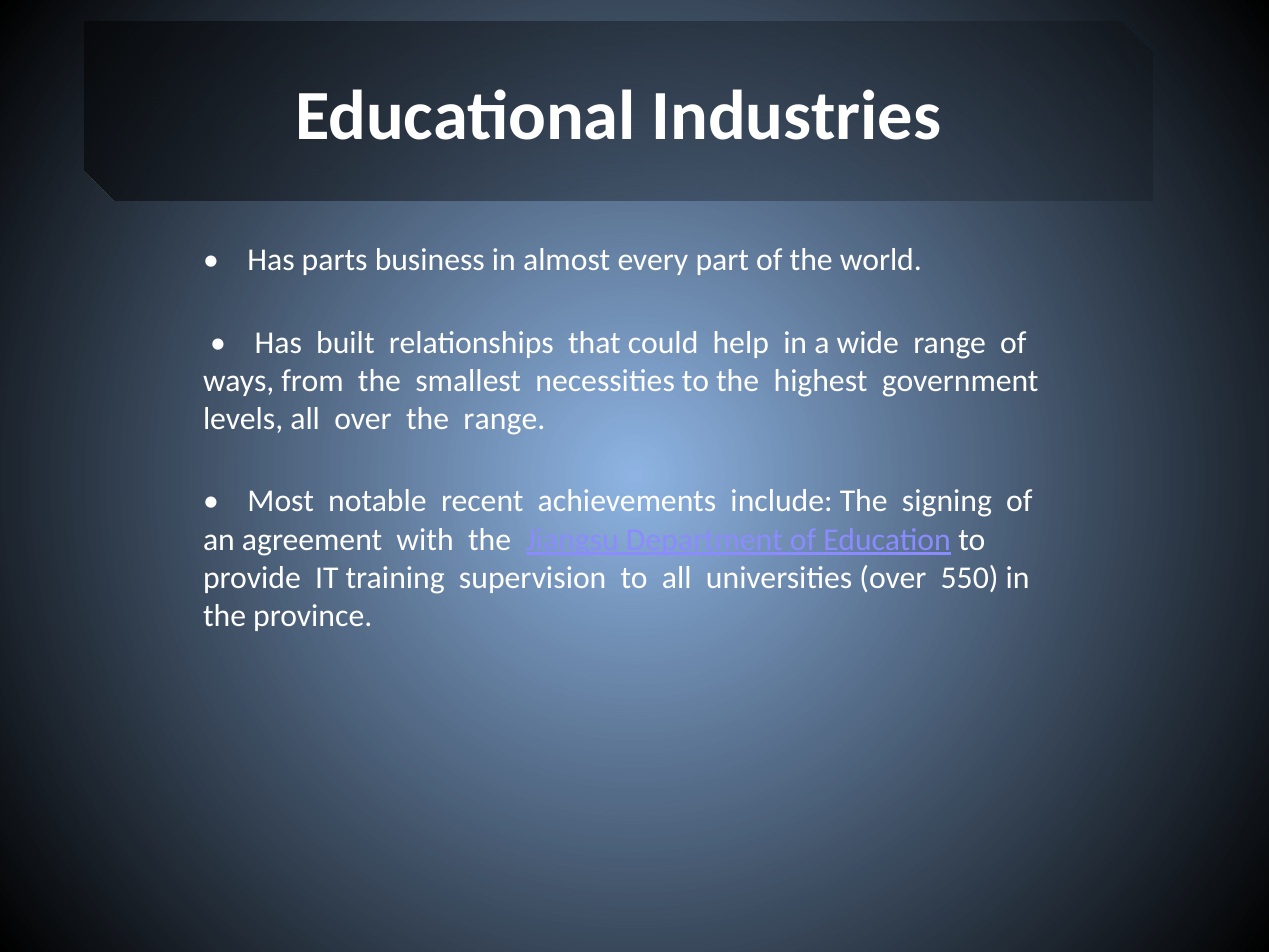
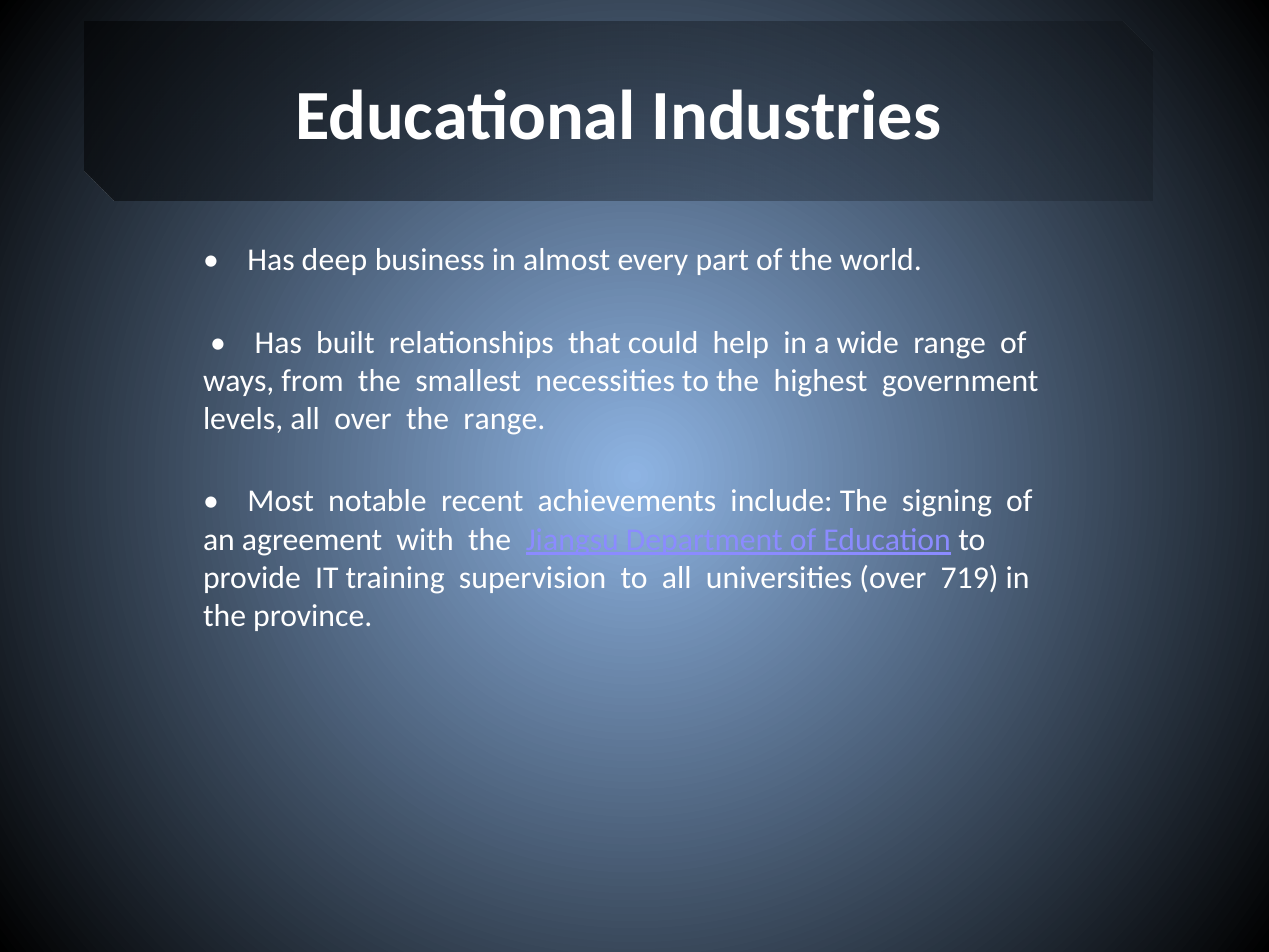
parts: parts -> deep (335, 260)
550: 550 -> 719 (970, 578)
